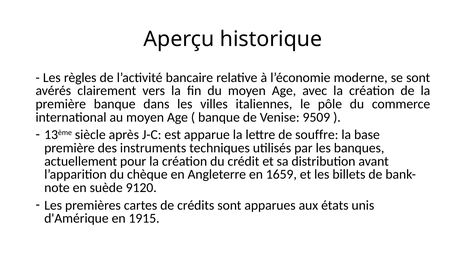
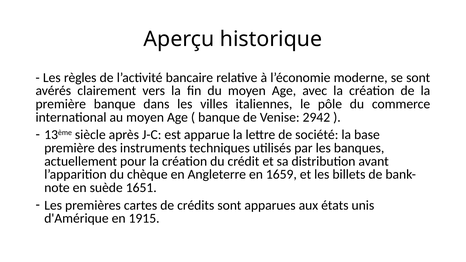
9509: 9509 -> 2942 (316, 117)
souffre: souffre -> société (317, 135)
9120: 9120 -> 1651 (141, 188)
